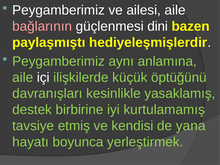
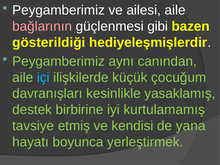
dini: dini -> gibi (158, 26)
paylaşmıştı: paylaşmıştı -> gösterildiği (49, 42)
anlamına: anlamına -> canından (167, 61)
içi colour: white -> light blue (43, 77)
öptüğünü: öptüğünü -> çocuğum (179, 77)
